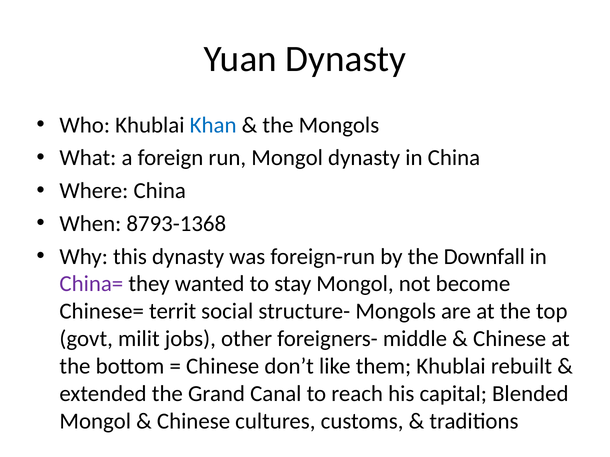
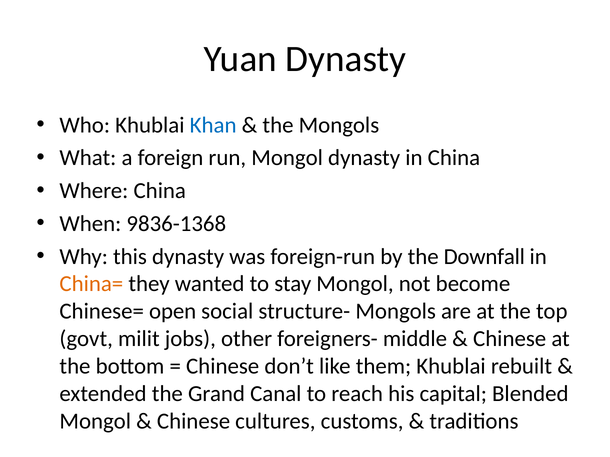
8793-1368: 8793-1368 -> 9836-1368 (176, 224)
China= colour: purple -> orange (91, 284)
territ: territ -> open (173, 312)
